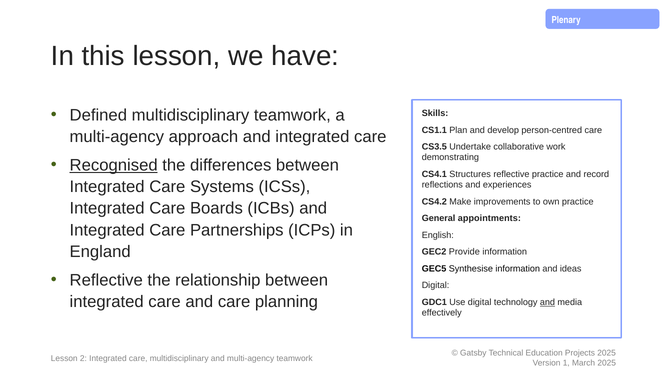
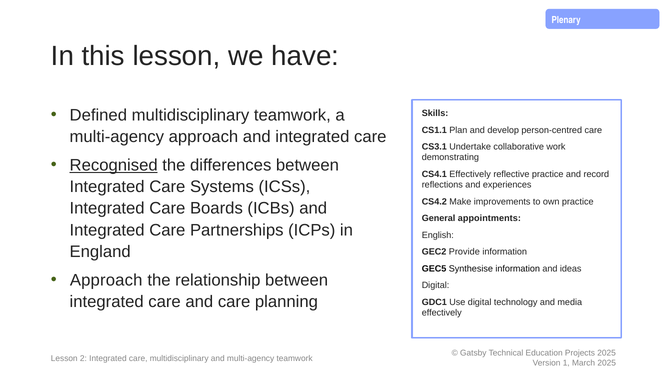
CS3.5: CS3.5 -> CS3.1 (434, 147)
CS4.1 Structures: Structures -> Effectively (470, 174)
Reflective: Reflective -> Approach (106, 280)
and underline: present -> none (547, 302)
